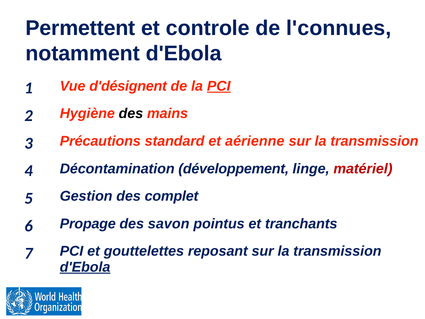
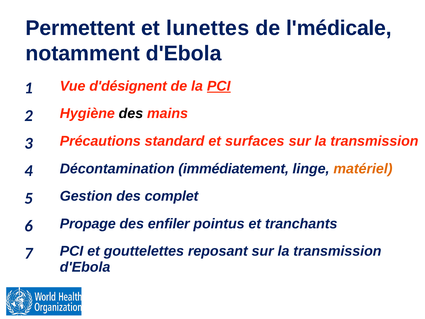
controle: controle -> lunettes (208, 28)
l'connues: l'connues -> l'médicale (339, 28)
aérienne: aérienne -> surfaces (255, 141)
développement: développement -> immédiatement (234, 169)
matériel colour: red -> orange (363, 169)
savon: savon -> enfiler (169, 224)
d'Ebola underline: present -> none (85, 267)
